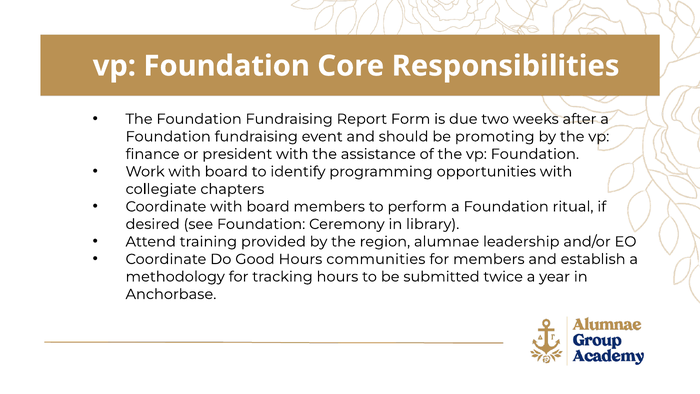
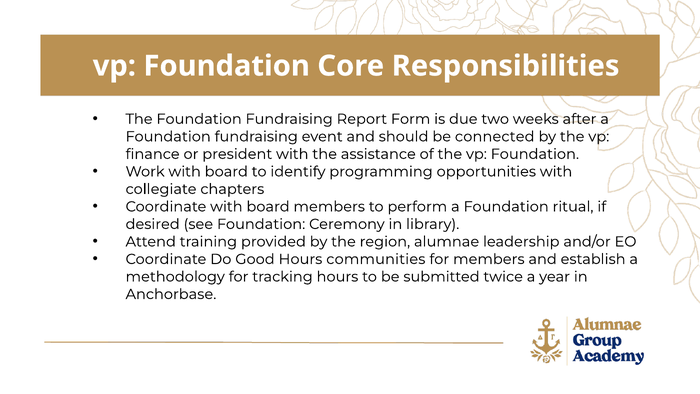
promoting: promoting -> connected (495, 136)
